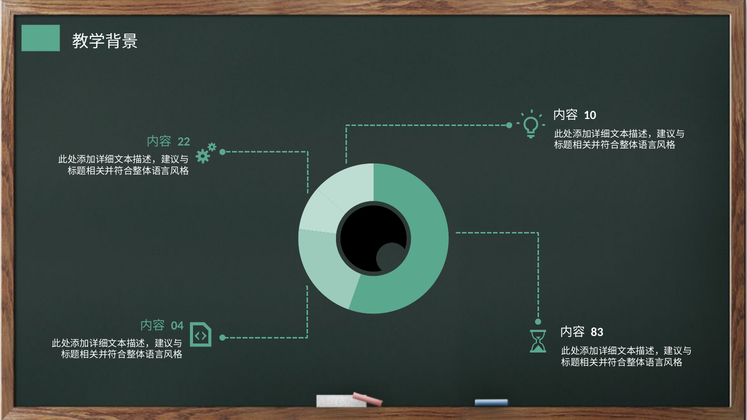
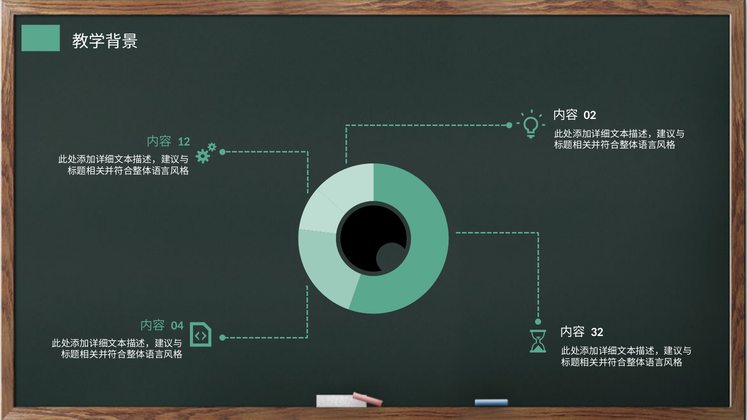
10: 10 -> 02 (590, 115)
22: 22 -> 12 (184, 142)
83: 83 -> 32 (597, 333)
